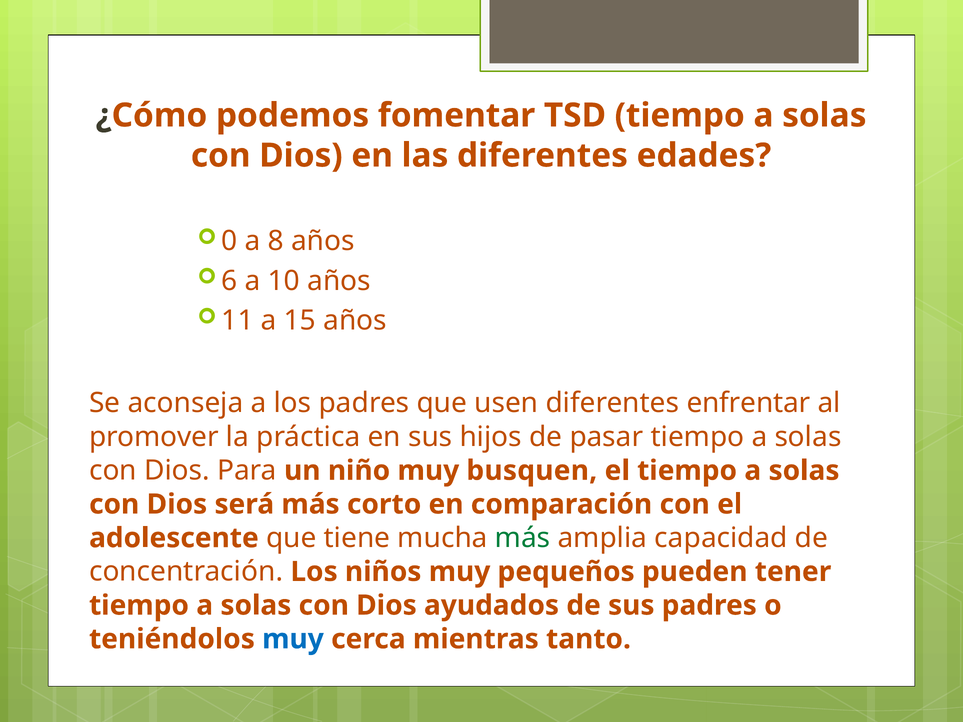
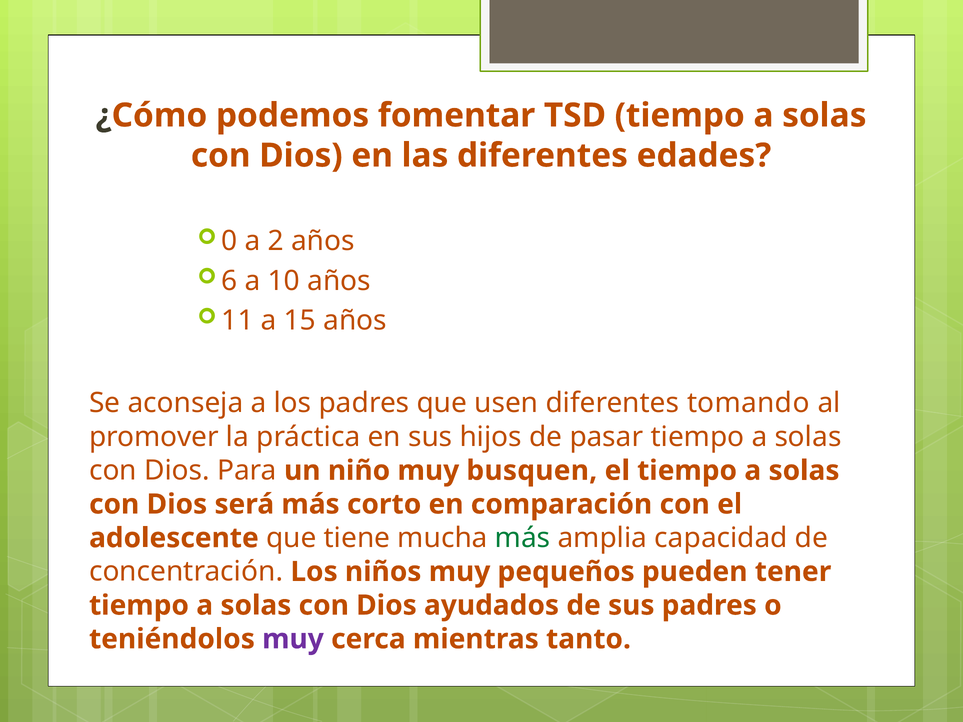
8: 8 -> 2 (276, 241)
enfrentar: enfrentar -> tomando (748, 403)
muy colour: blue -> purple (293, 639)
